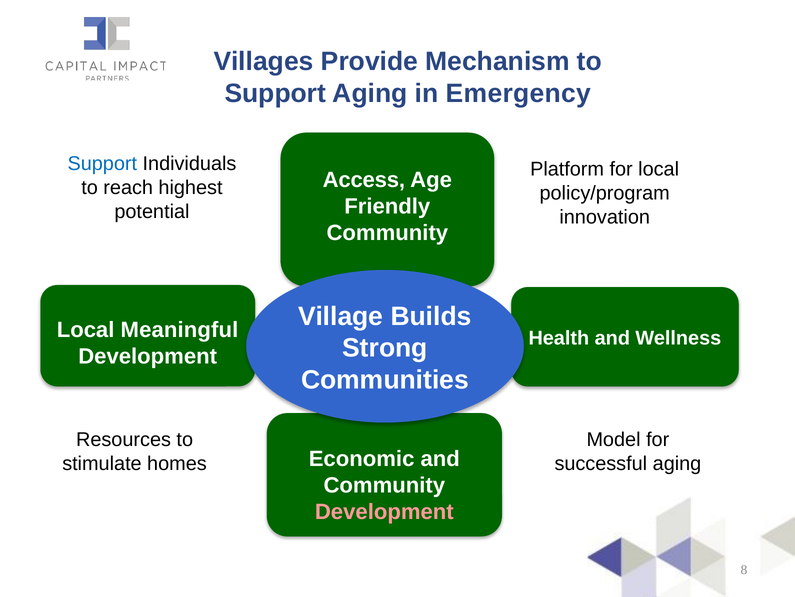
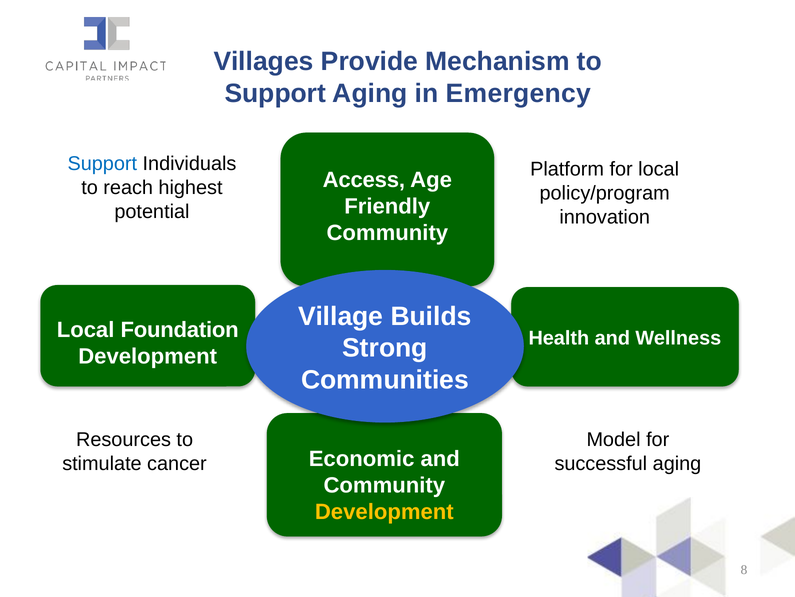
Meaningful: Meaningful -> Foundation (180, 329)
homes: homes -> cancer (177, 463)
Development colour: pink -> yellow (384, 511)
